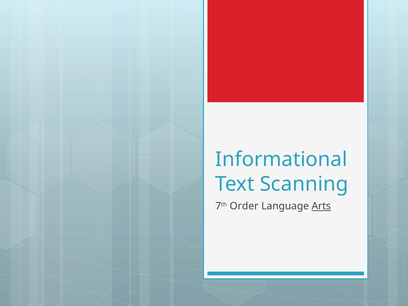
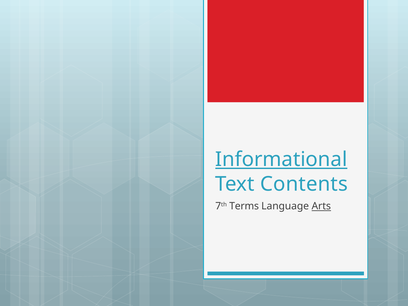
Informational underline: none -> present (281, 159)
Scanning: Scanning -> Contents (304, 184)
Order: Order -> Terms (244, 206)
